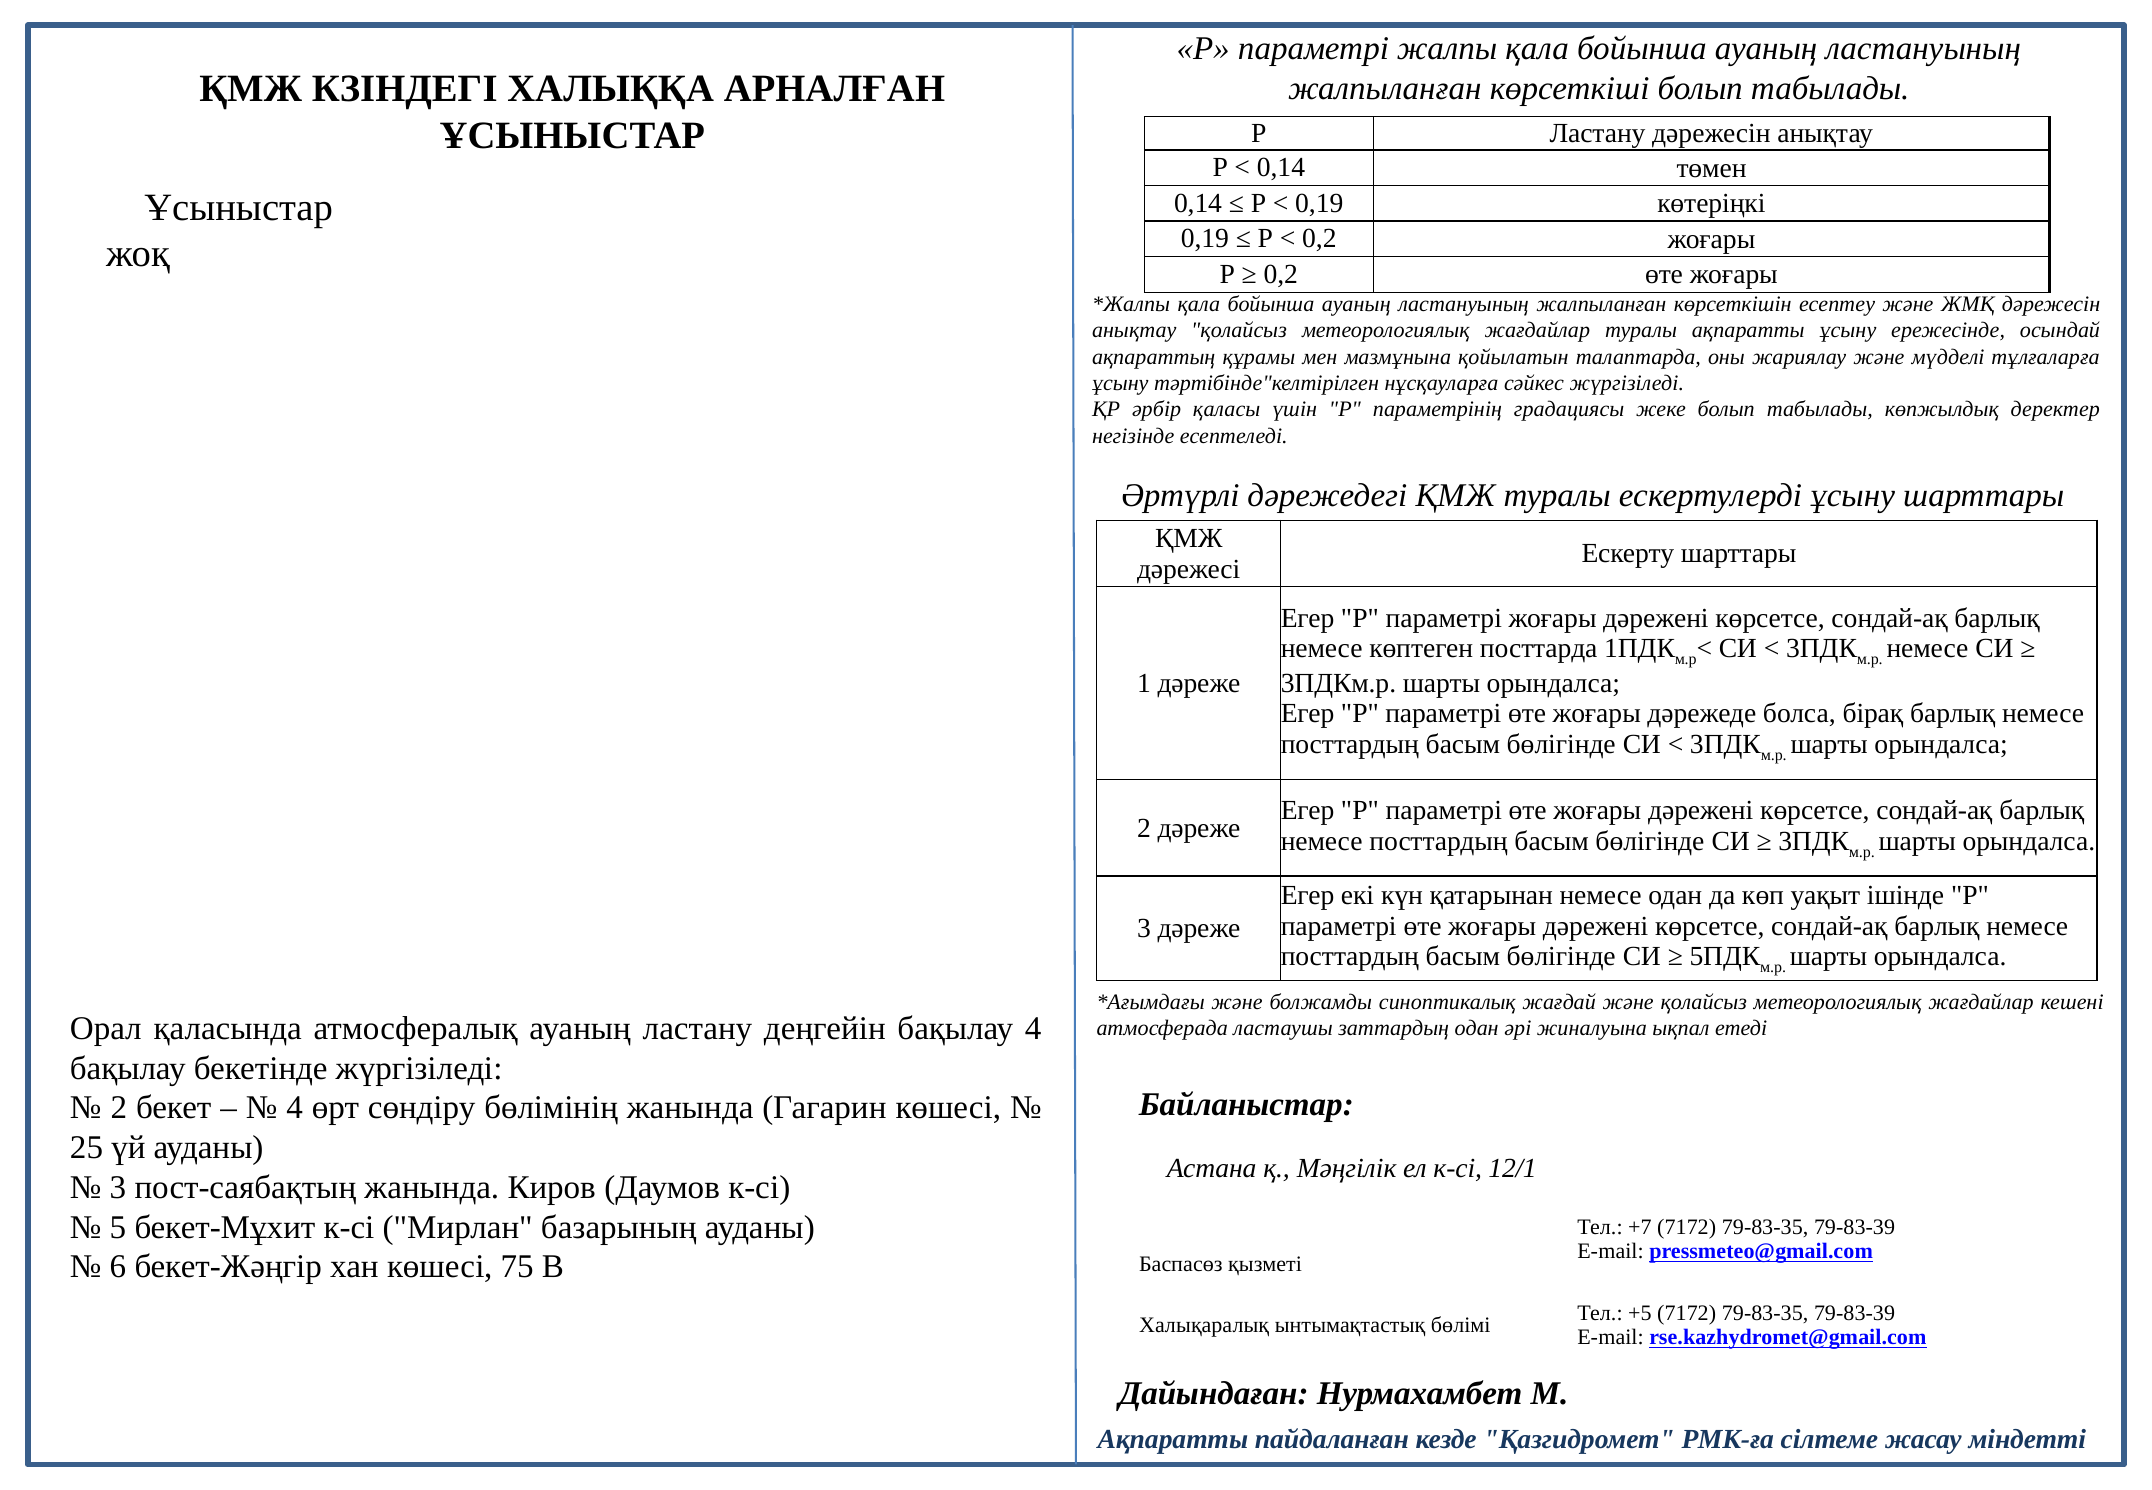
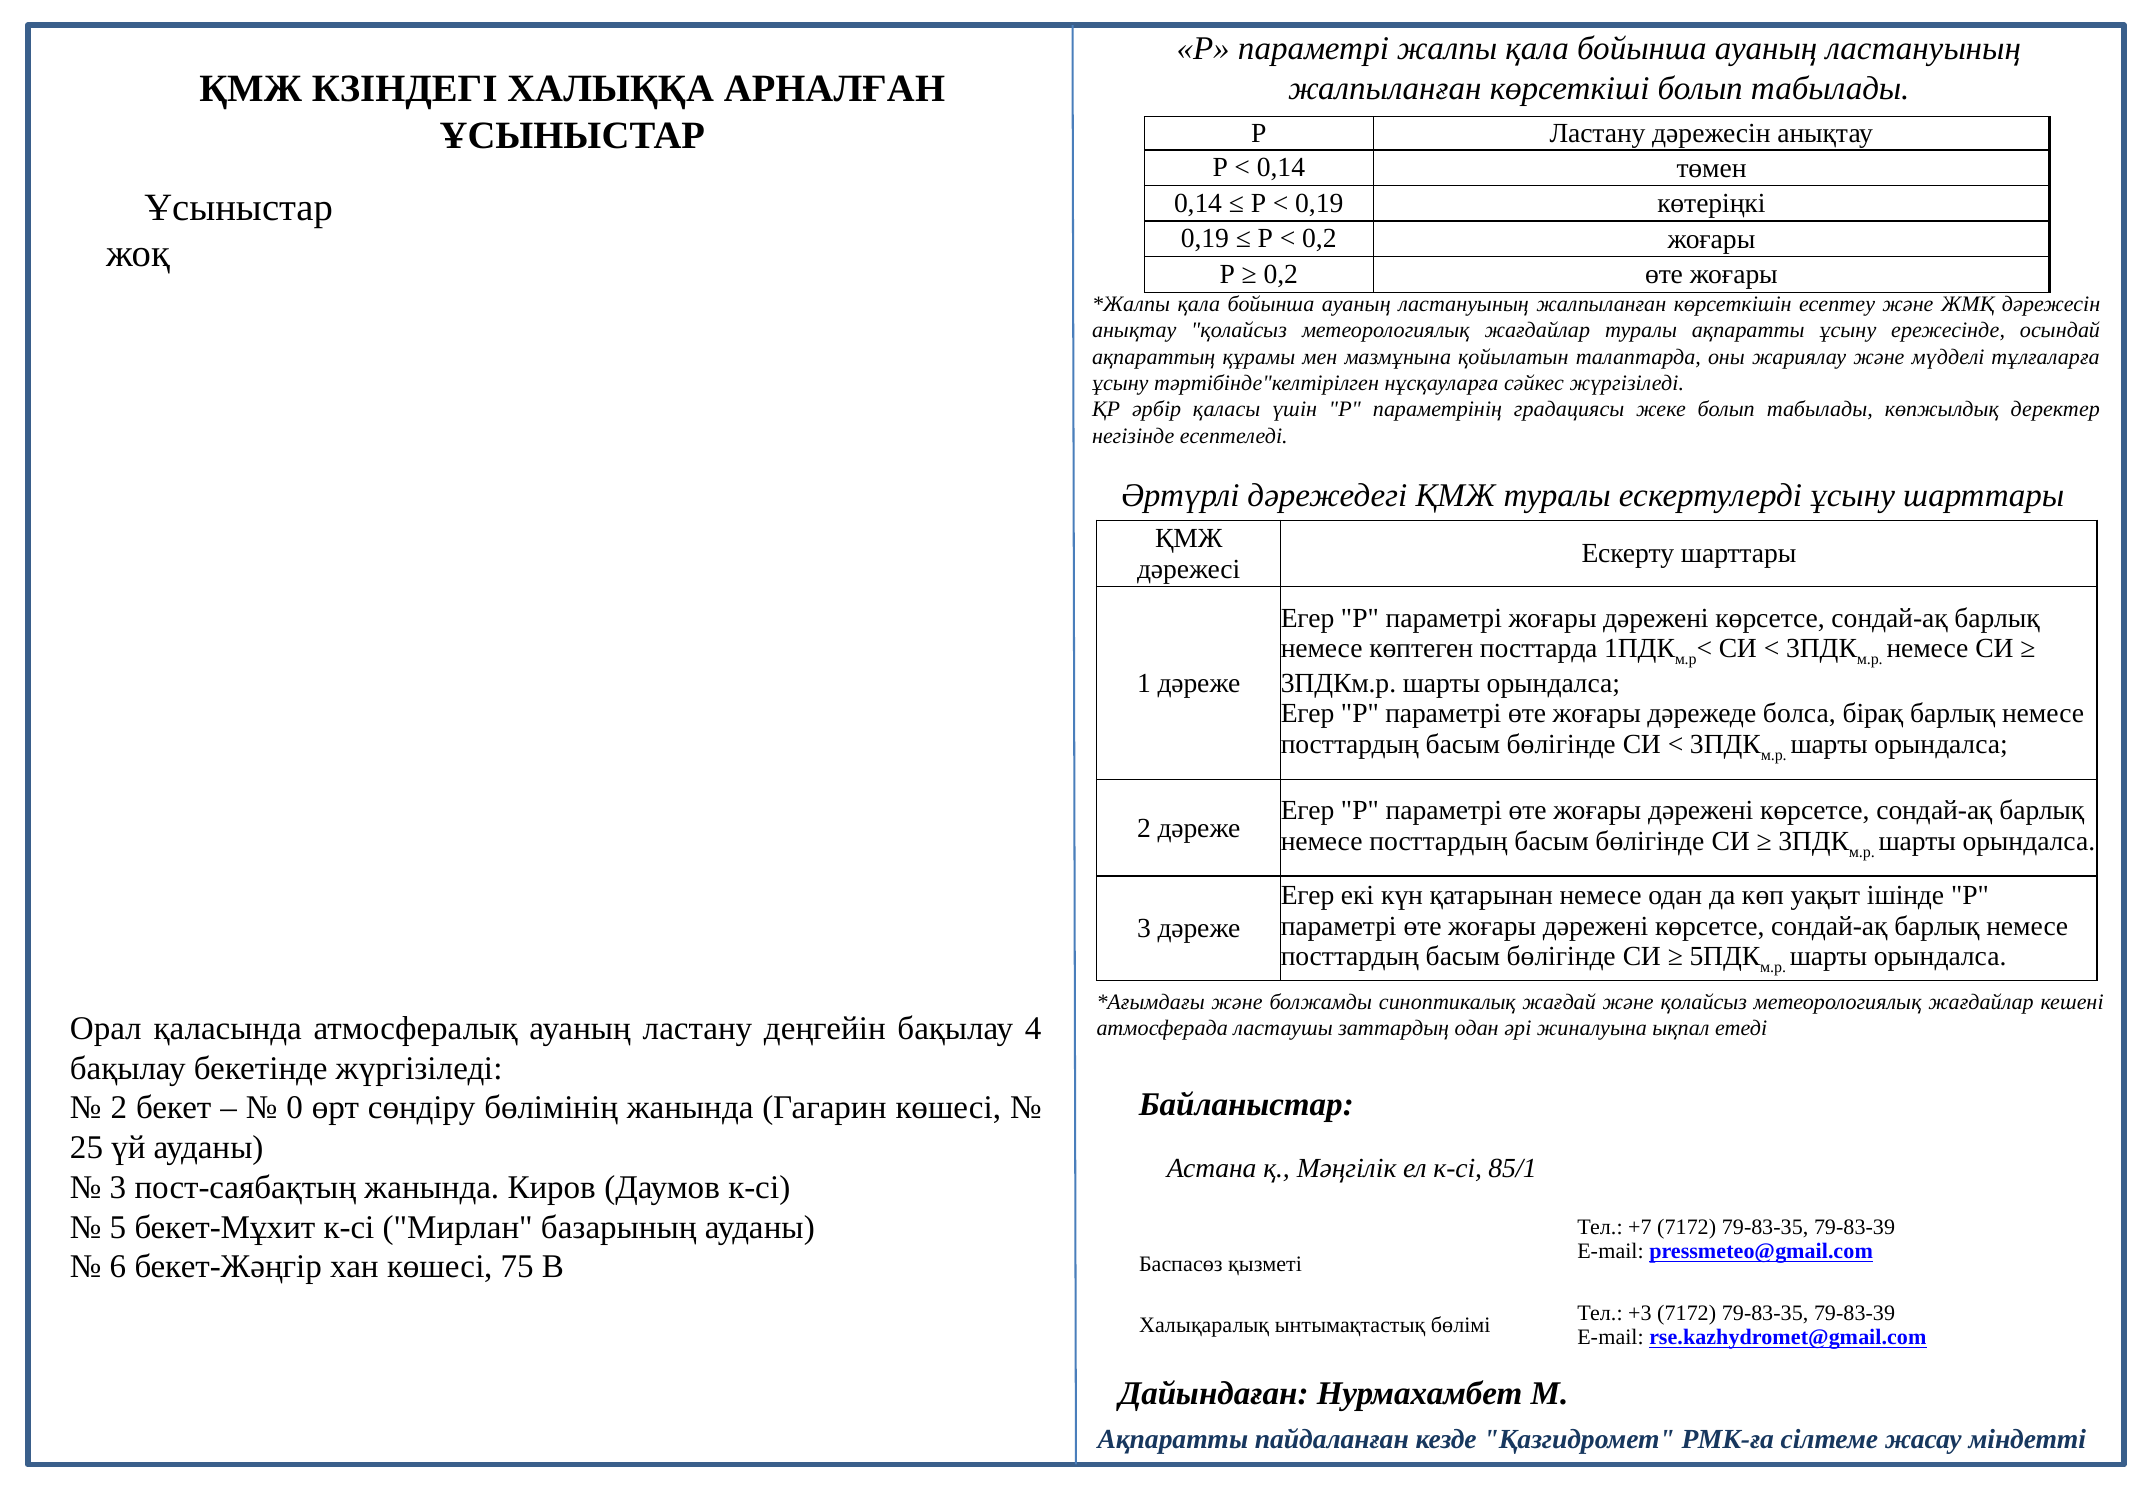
4: 4 -> 0 (295, 1108)
12/1: 12/1 -> 85/1 (1513, 1169)
+5: +5 -> +3 (1640, 1313)
